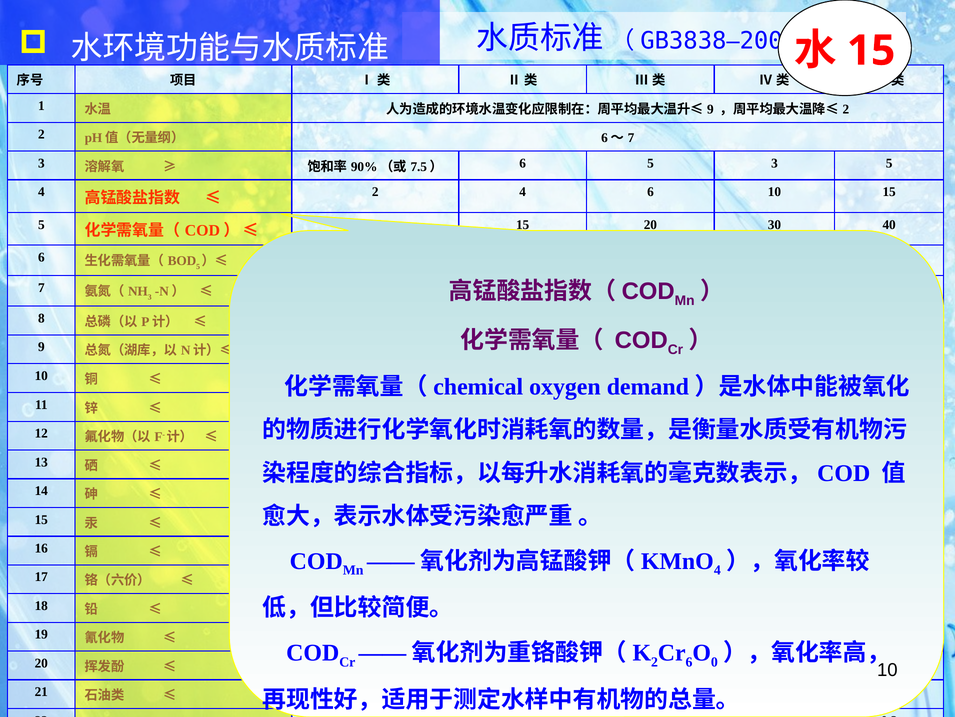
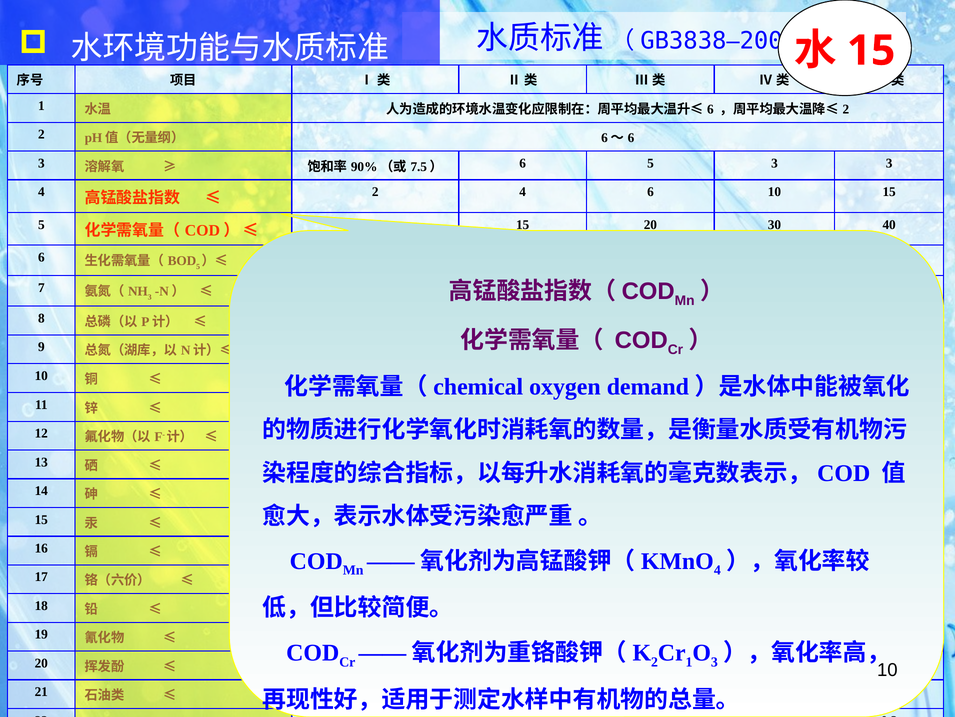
9: 9 -> 6 (710, 109)
7: 7 -> 6 (631, 138)
5 3 5: 5 -> 3 (889, 163)
6: 6 -> 1 (689, 662)
0: 0 -> 3 (714, 662)
